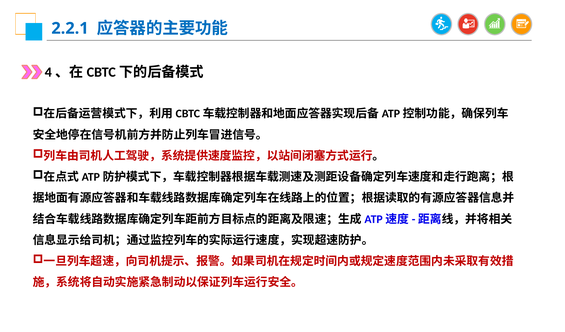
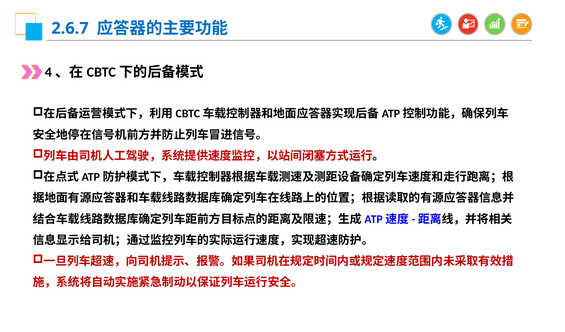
2.2.1: 2.2.1 -> 2.6.7 (70, 28)
